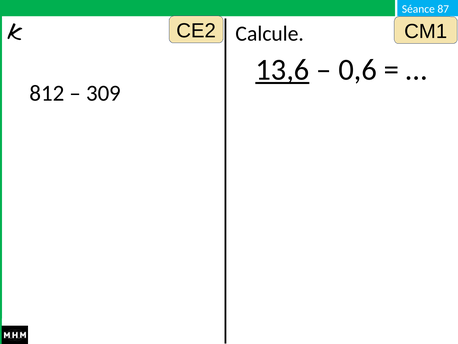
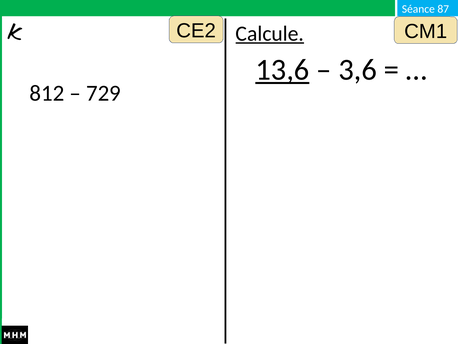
Calcule underline: none -> present (270, 34)
0,6: 0,6 -> 3,6 (358, 70)
309: 309 -> 729 (103, 93)
